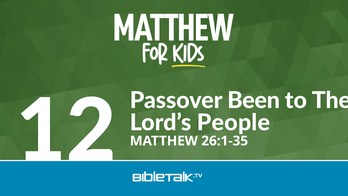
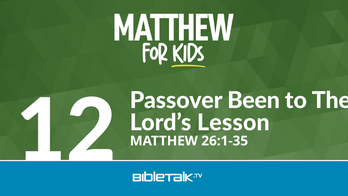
People: People -> Lesson (233, 123)
